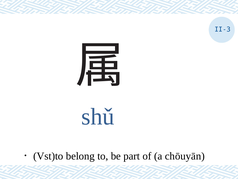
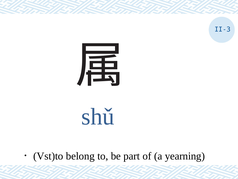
chōuyān: chōuyān -> yearning (185, 156)
